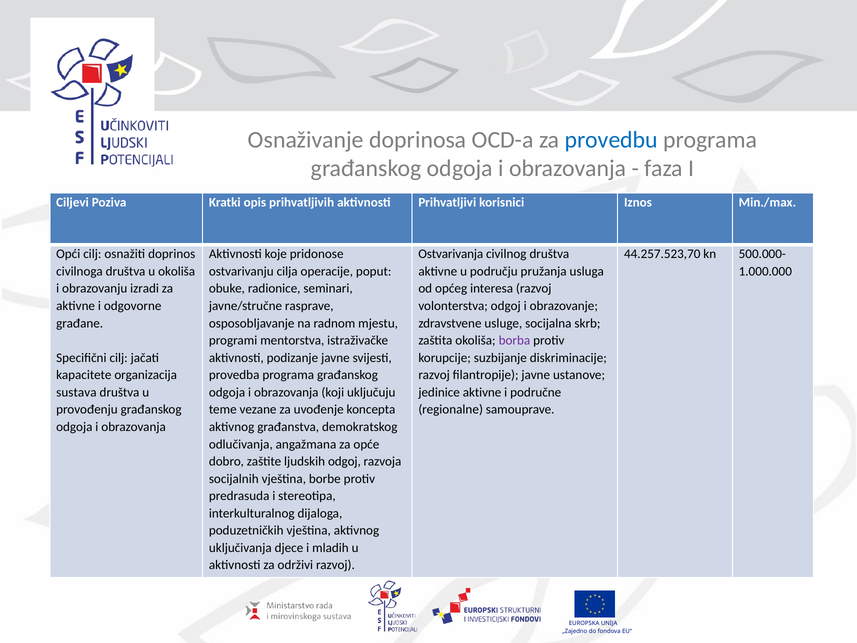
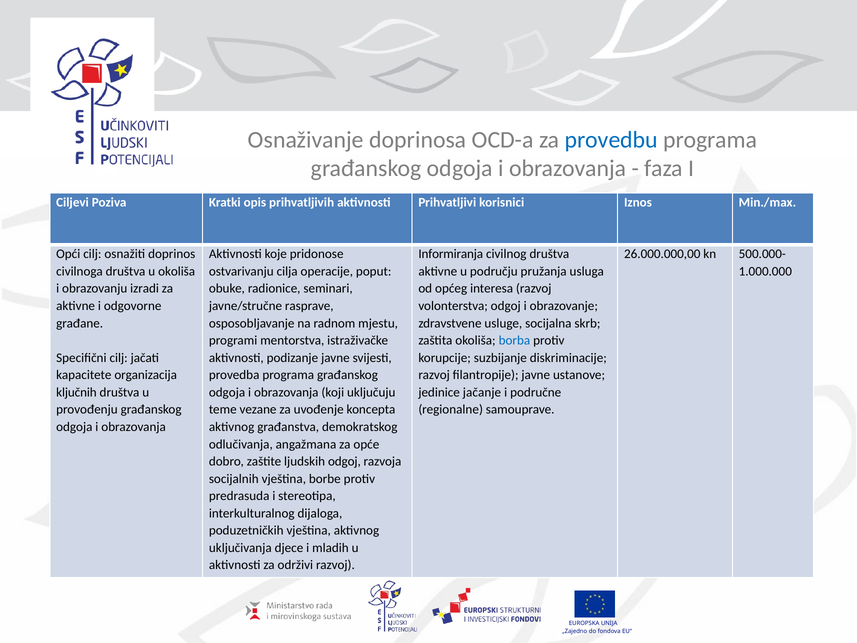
Ostvarivanja: Ostvarivanja -> Informiranja (451, 254)
44.257.523,70: 44.257.523,70 -> 26.000.000,00 (662, 254)
borba colour: purple -> blue (514, 340)
sustava: sustava -> ključnih (76, 392)
jedinice aktivne: aktivne -> jačanje (482, 392)
